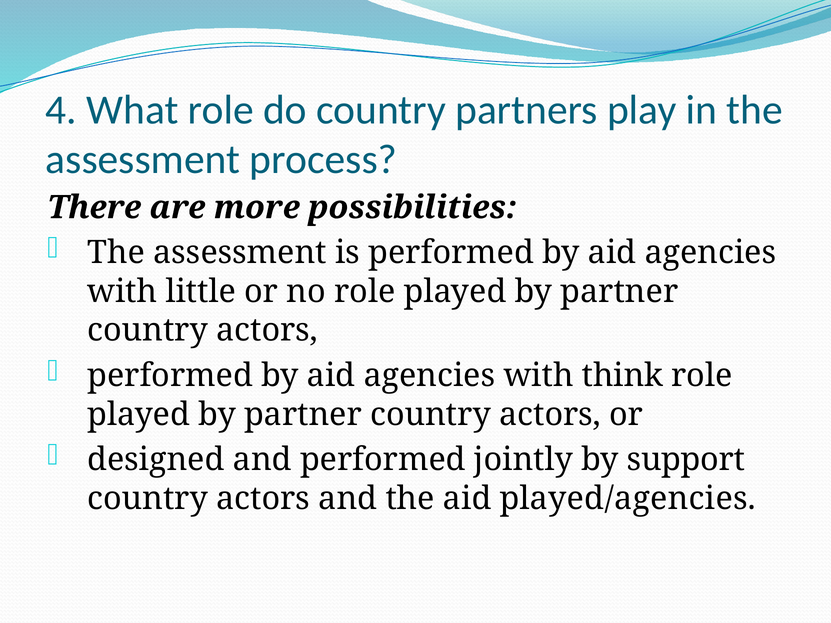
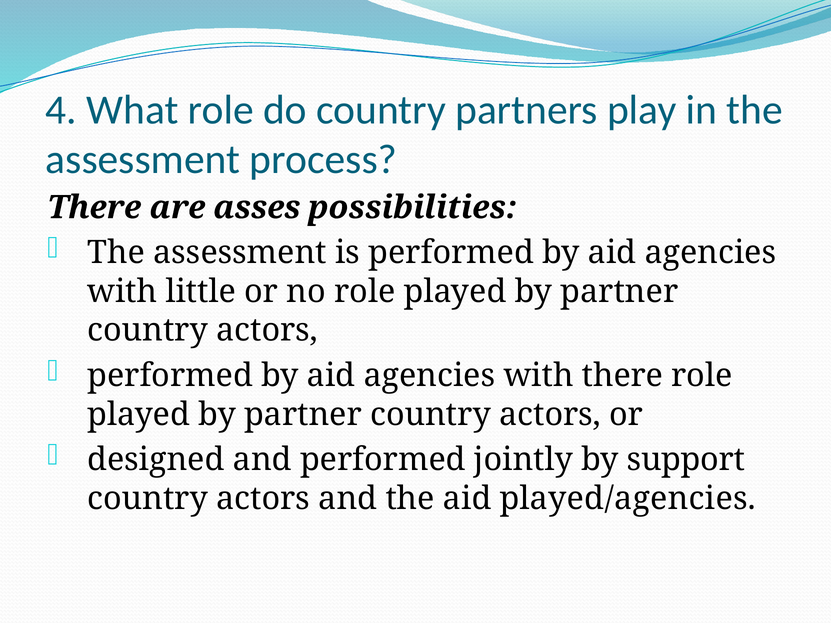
more: more -> asses (257, 208)
with think: think -> there (622, 376)
